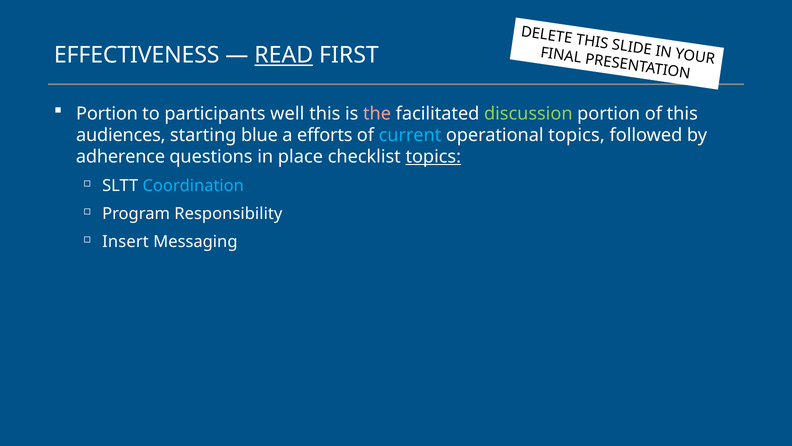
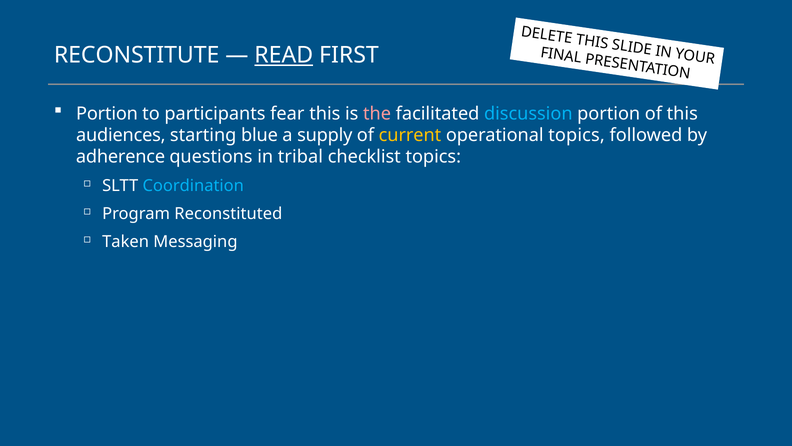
EFFECTIVENESS: EFFECTIVENESS -> RECONSTITUTE (137, 55)
well: well -> fear (287, 114)
discussion colour: light green -> light blue (528, 114)
efforts: efforts -> supply (325, 135)
current colour: light blue -> yellow (410, 135)
place: place -> tribal (300, 157)
topics underline: present -> none (433, 157)
Responsibility: Responsibility -> Reconstituted (228, 214)
Insert: Insert -> Taken (126, 242)
